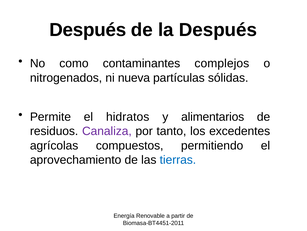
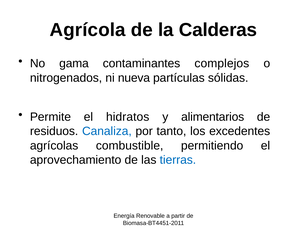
Después: Después -> Agrícola (88, 30)
la Después: Después -> Calderas (218, 30)
como: como -> gama (74, 63)
Canaliza colour: purple -> blue (107, 131)
compuestos: compuestos -> combustible (130, 145)
